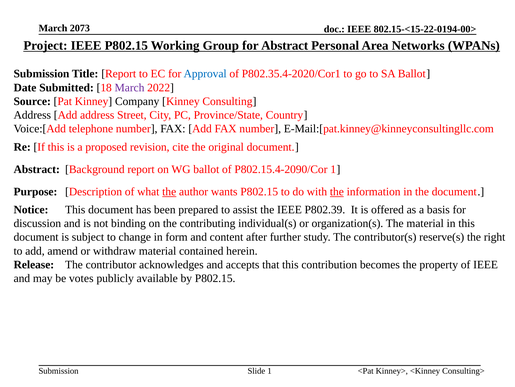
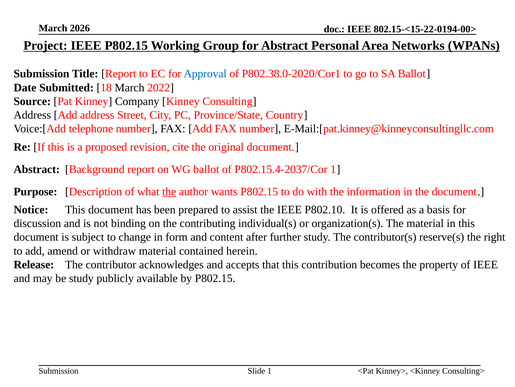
2073: 2073 -> 2026 (80, 28)
P802.35.4-2020/Cor1: P802.35.4-2020/Cor1 -> P802.38.0-2020/Cor1 (291, 74)
March colour: purple -> black (130, 87)
P802.15.4-2090/Cor: P802.15.4-2090/Cor -> P802.15.4-2037/Cor (281, 169)
the underline: present -> none (337, 191)
P802.39: P802.39 -> P802.10 (325, 209)
be votes: votes -> study (81, 278)
